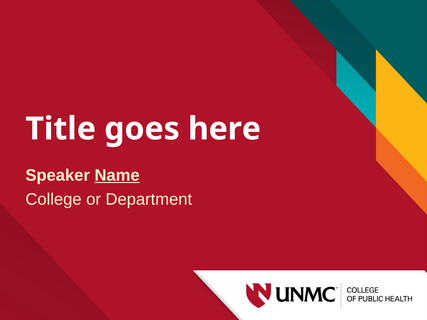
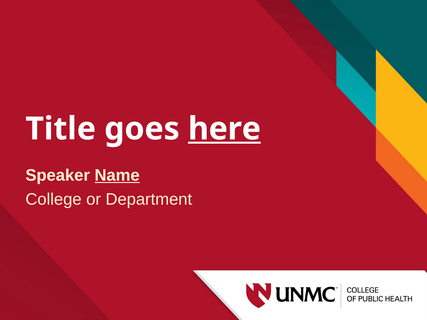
here underline: none -> present (224, 129)
